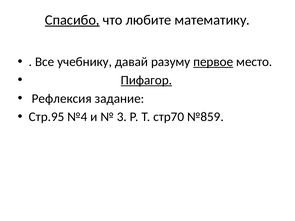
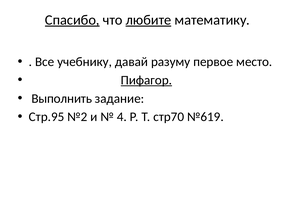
любите underline: none -> present (148, 20)
первое underline: present -> none (213, 62)
Рефлексия: Рефлексия -> Выполнить (62, 99)
№4: №4 -> №2 (77, 117)
3: 3 -> 4 (122, 117)
№859: №859 -> №619 (205, 117)
